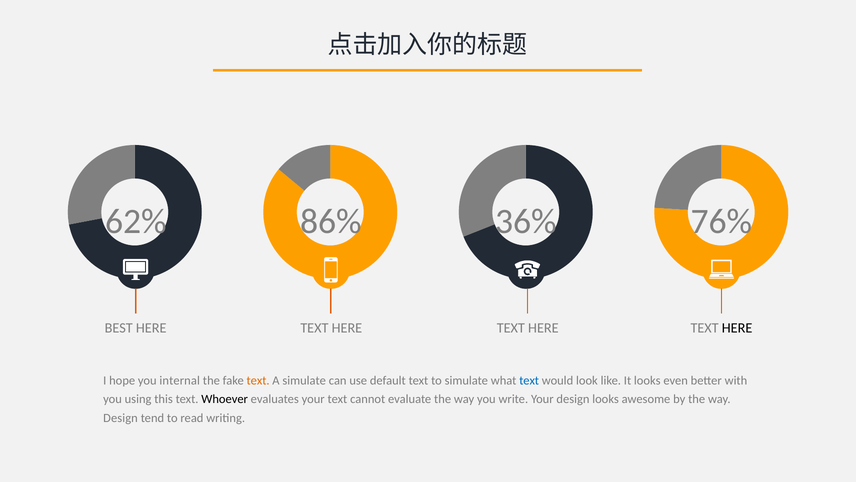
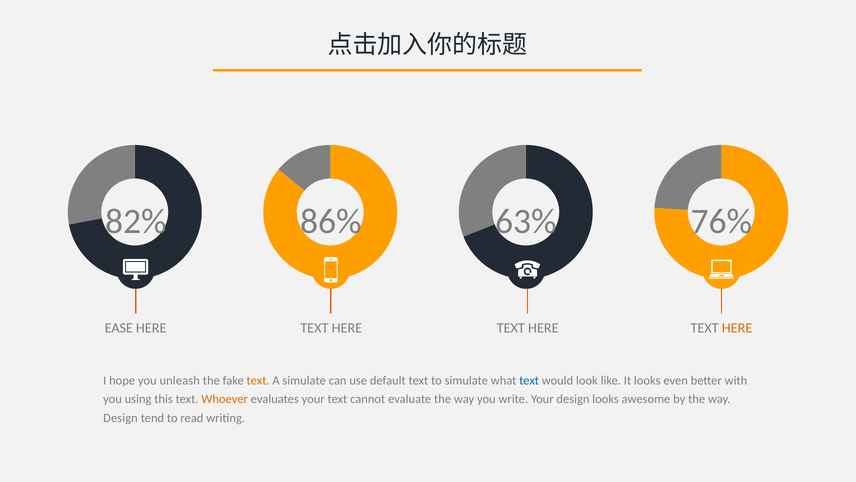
62%: 62% -> 82% (136, 221)
36%: 36% -> 63% (526, 221)
BEST: BEST -> EASE (119, 328)
HERE colour: black -> orange (737, 328)
internal: internal -> unleash (180, 380)
Whoever colour: black -> orange (225, 399)
